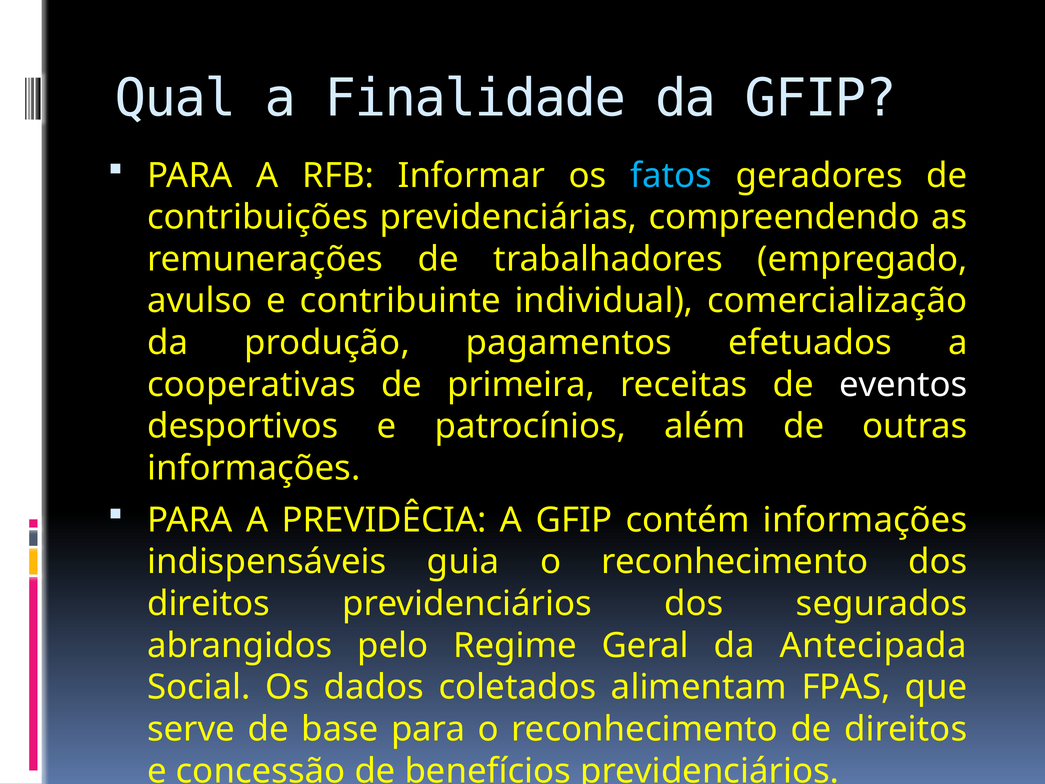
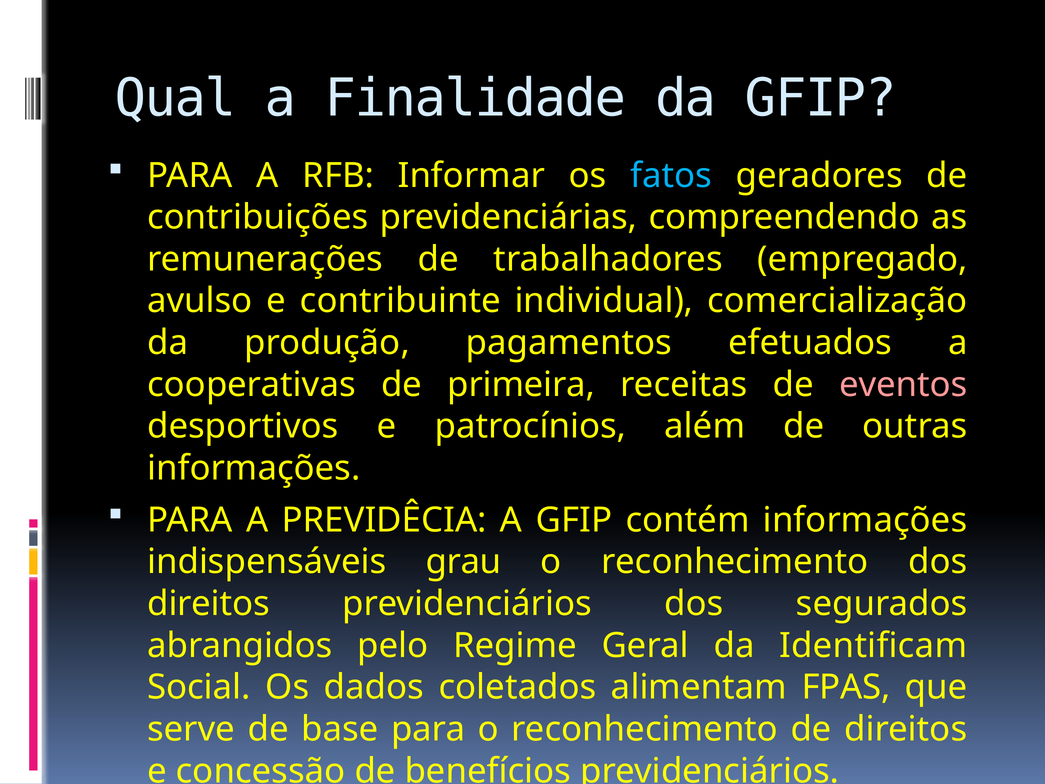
eventos colour: white -> pink (903, 384)
guia: guia -> grau (464, 562)
Antecipada: Antecipada -> Identificam (873, 645)
